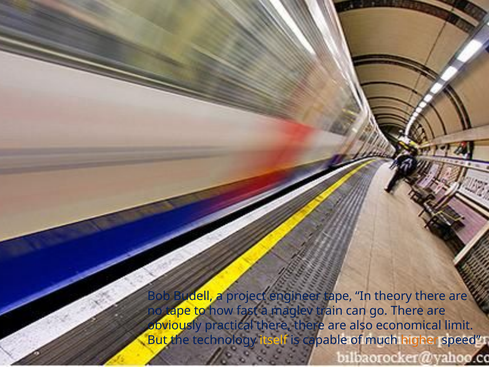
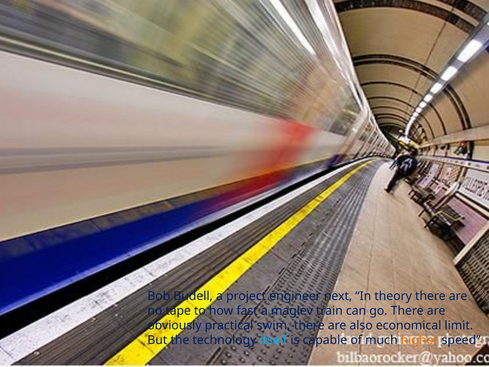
engineer tape: tape -> next (338, 296)
practical there: there -> swim (274, 325)
itself colour: yellow -> light blue (273, 340)
